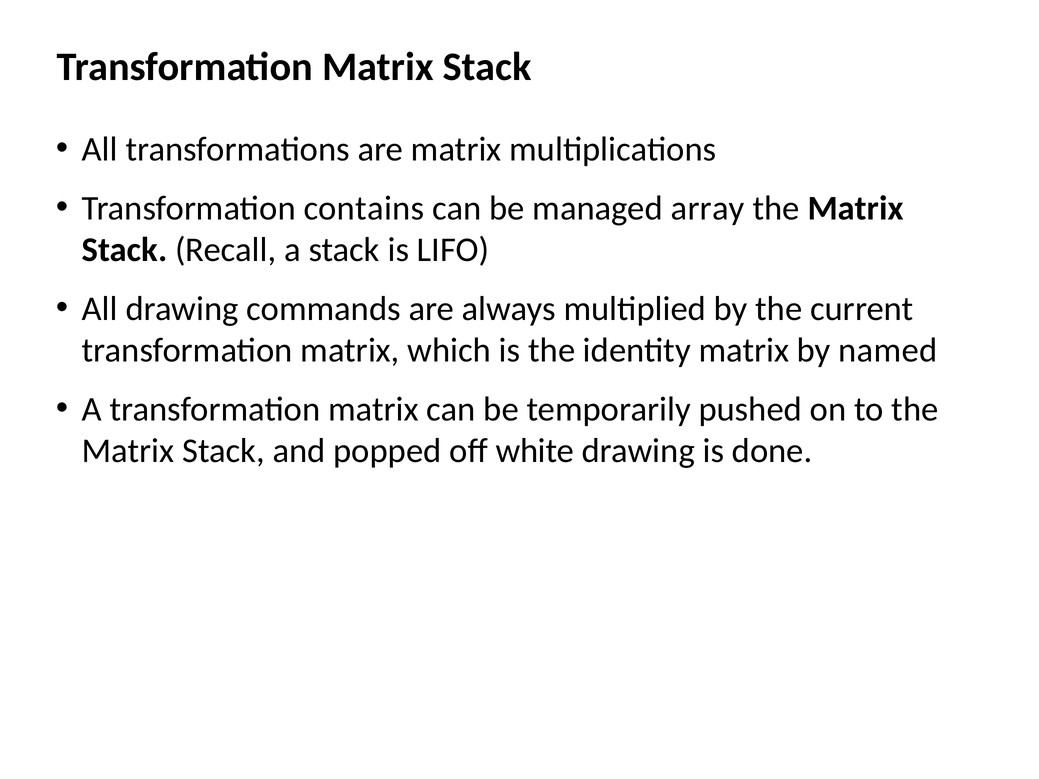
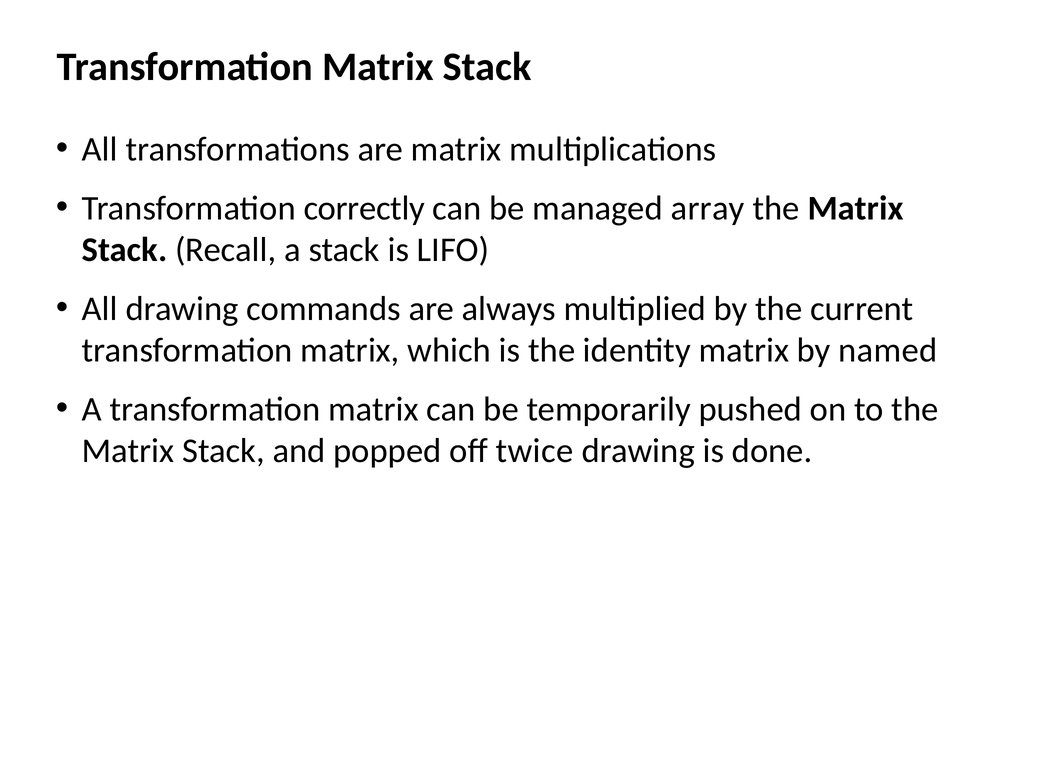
contains: contains -> correctly (364, 208)
white: white -> twice (535, 451)
